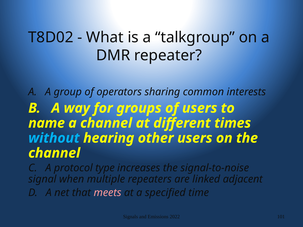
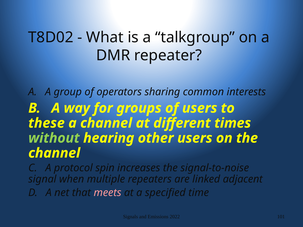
name: name -> these (47, 123)
without colour: light blue -> light green (54, 138)
type: type -> spin (105, 168)
